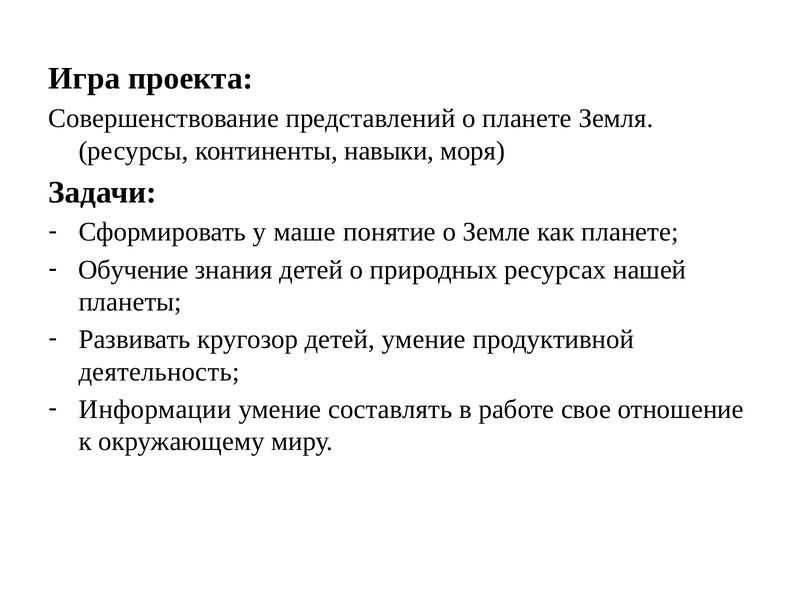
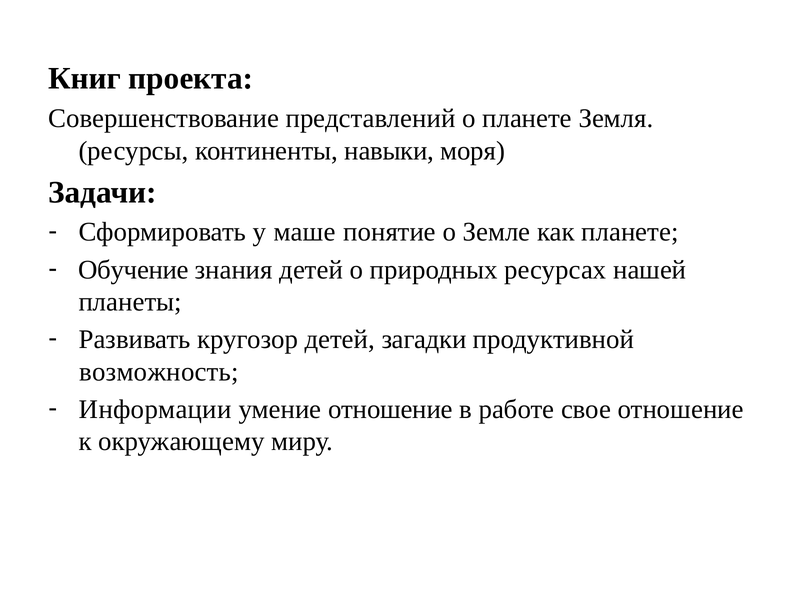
Игра: Игра -> Книг (85, 79)
детей умение: умение -> загадки (424, 340)
деятельность: деятельность -> возможность (159, 372)
умение составлять: составлять -> отношение (390, 410)
